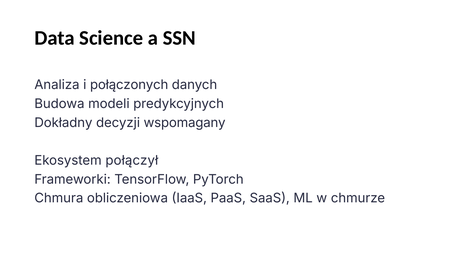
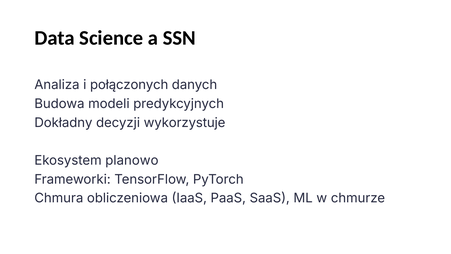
wspomagany: wspomagany -> wykorzystuje (185, 123)
połączył: połączył -> planowo (132, 160)
